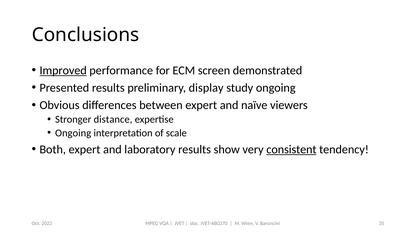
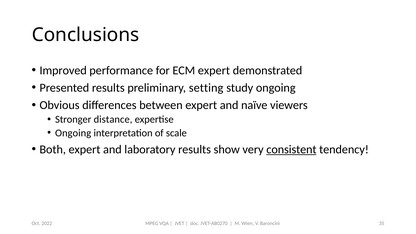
Improved underline: present -> none (63, 70)
ECM screen: screen -> expert (214, 70)
display: display -> setting (206, 88)
